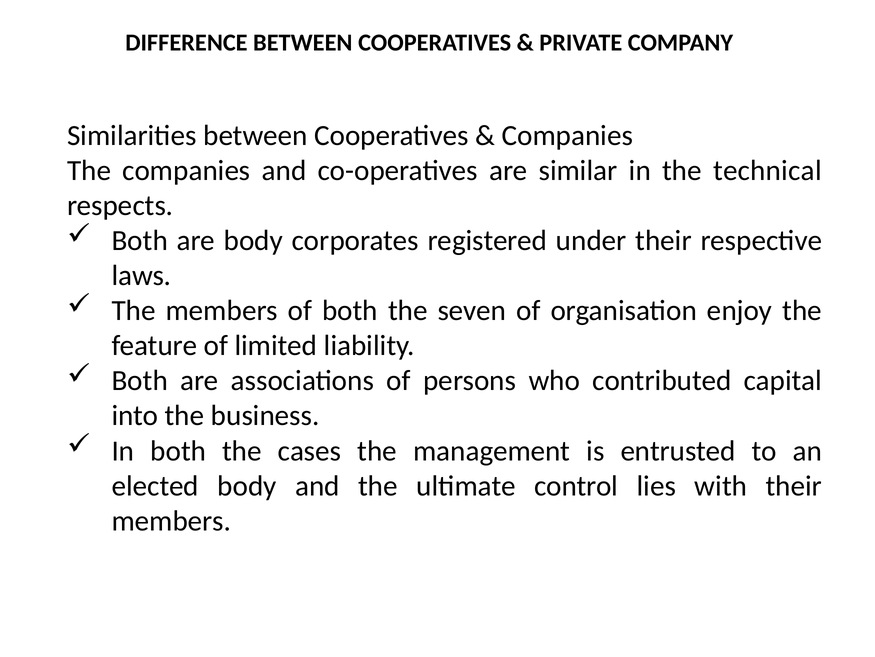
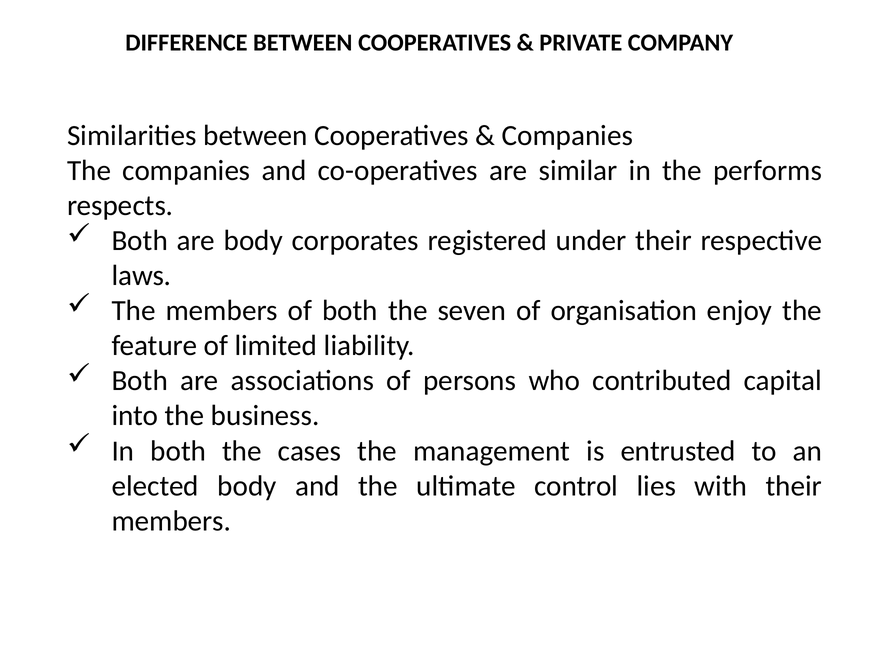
technical: technical -> performs (768, 170)
